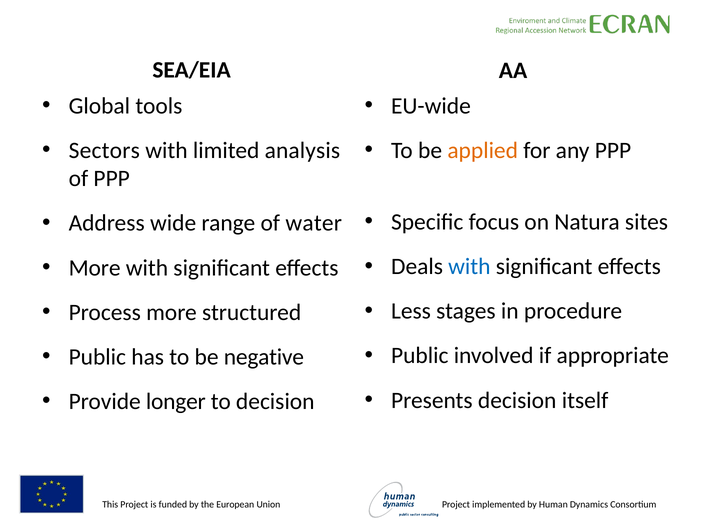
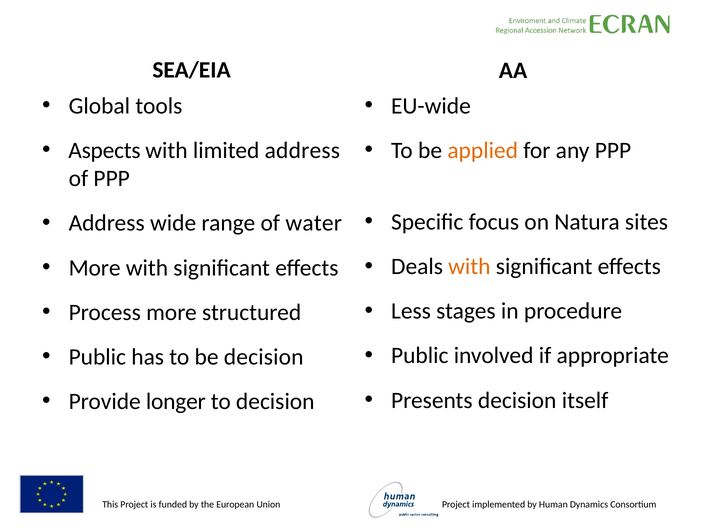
Sectors: Sectors -> Aspects (104, 150)
limited analysis: analysis -> address (302, 150)
with colour: blue -> orange (469, 267)
be negative: negative -> decision (264, 357)
